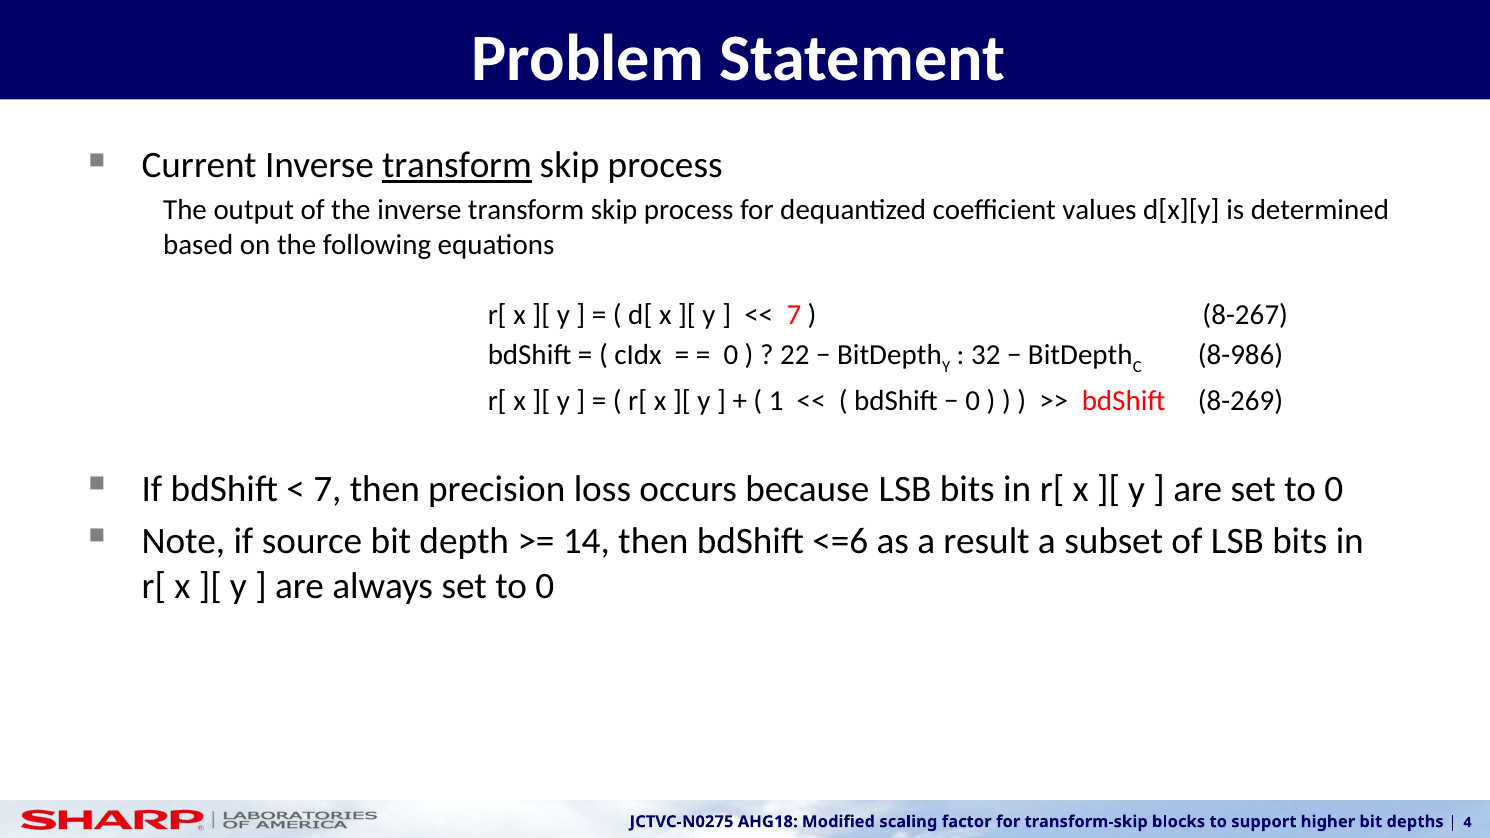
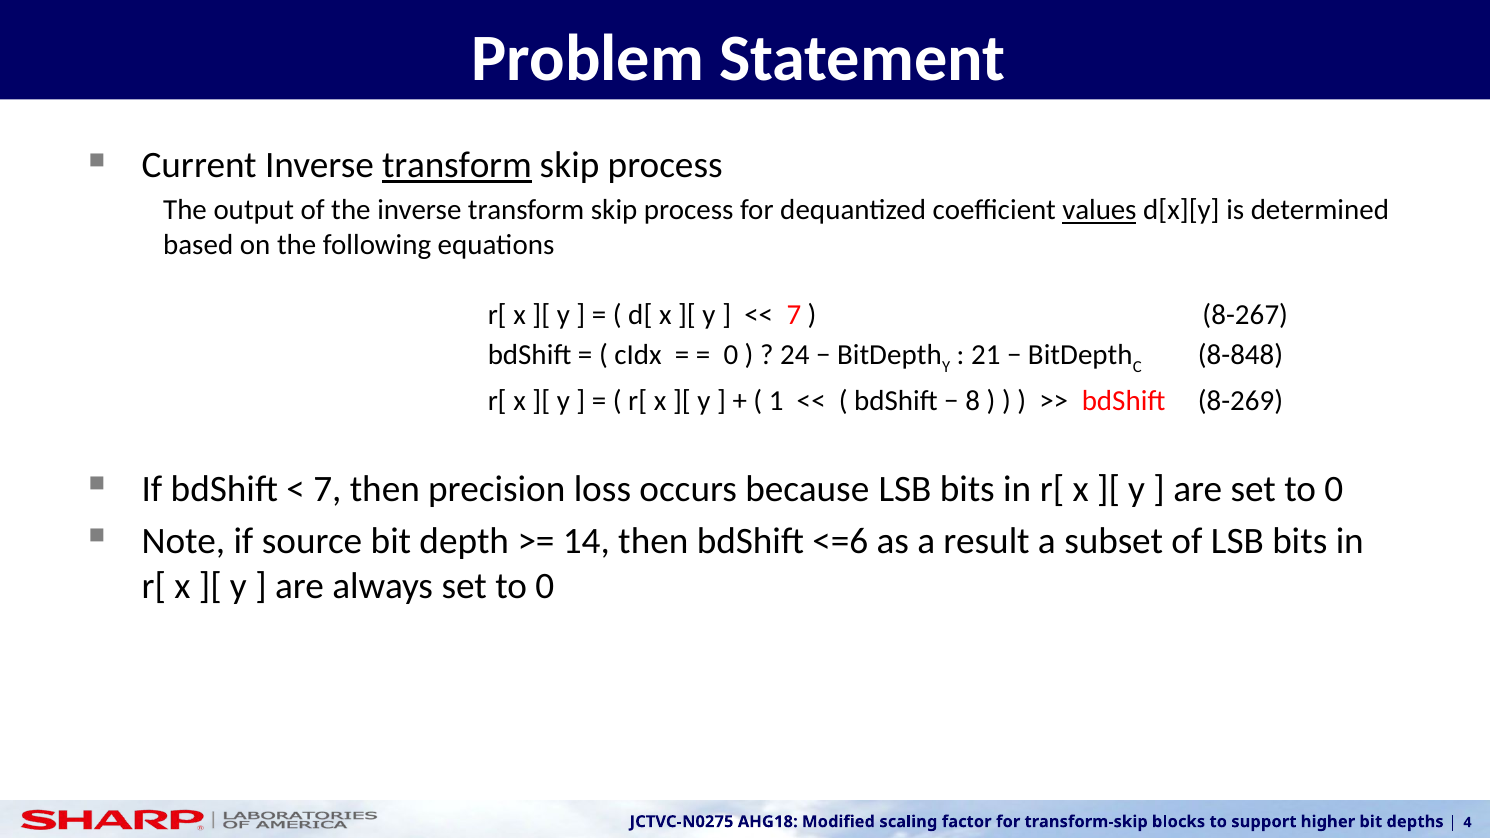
values underline: none -> present (1099, 210)
22: 22 -> 24 (795, 355)
32: 32 -> 21 (986, 355)
8-986: 8-986 -> 8-848 (1241, 355)
0: 0 -> 8 (973, 401)
